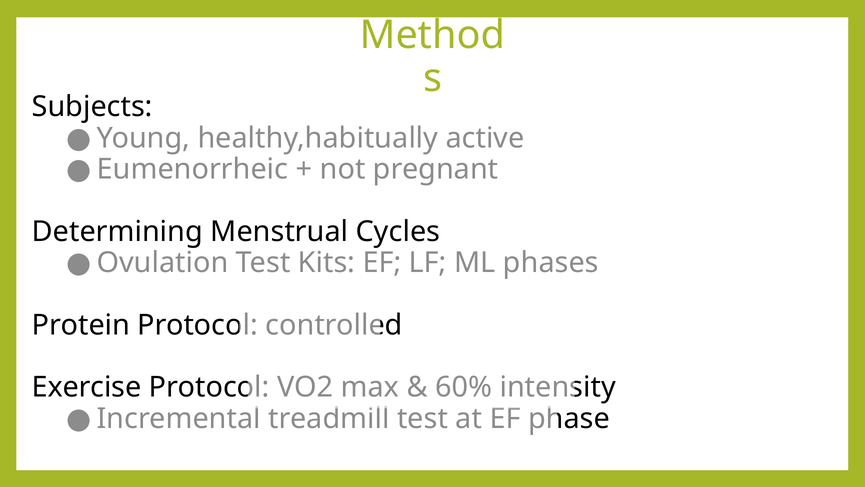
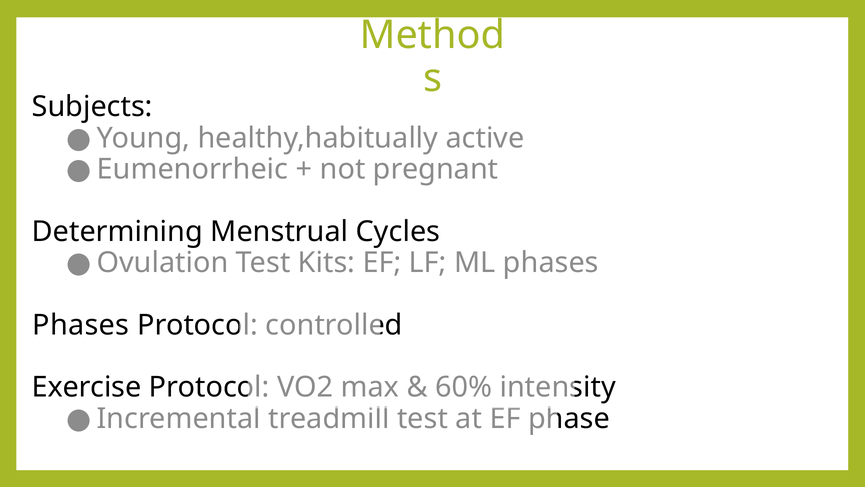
Protein: Protein -> Phases (81, 325)
